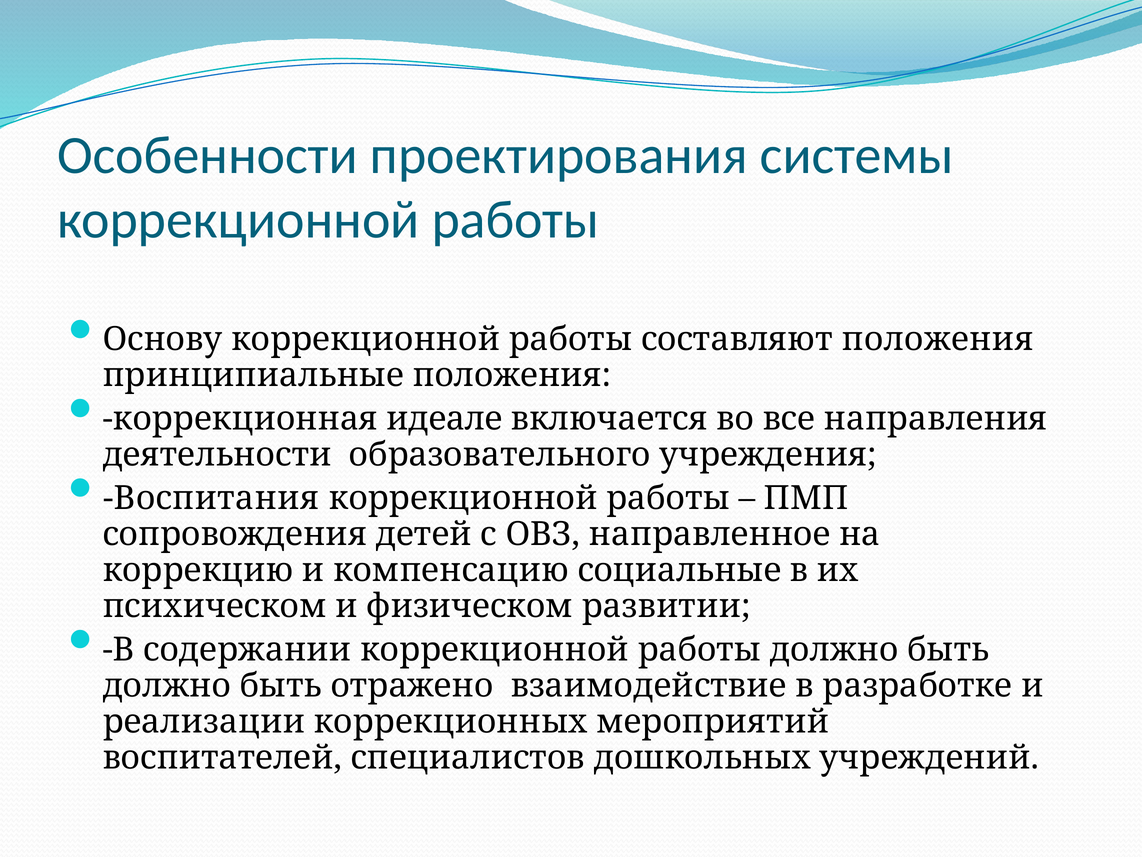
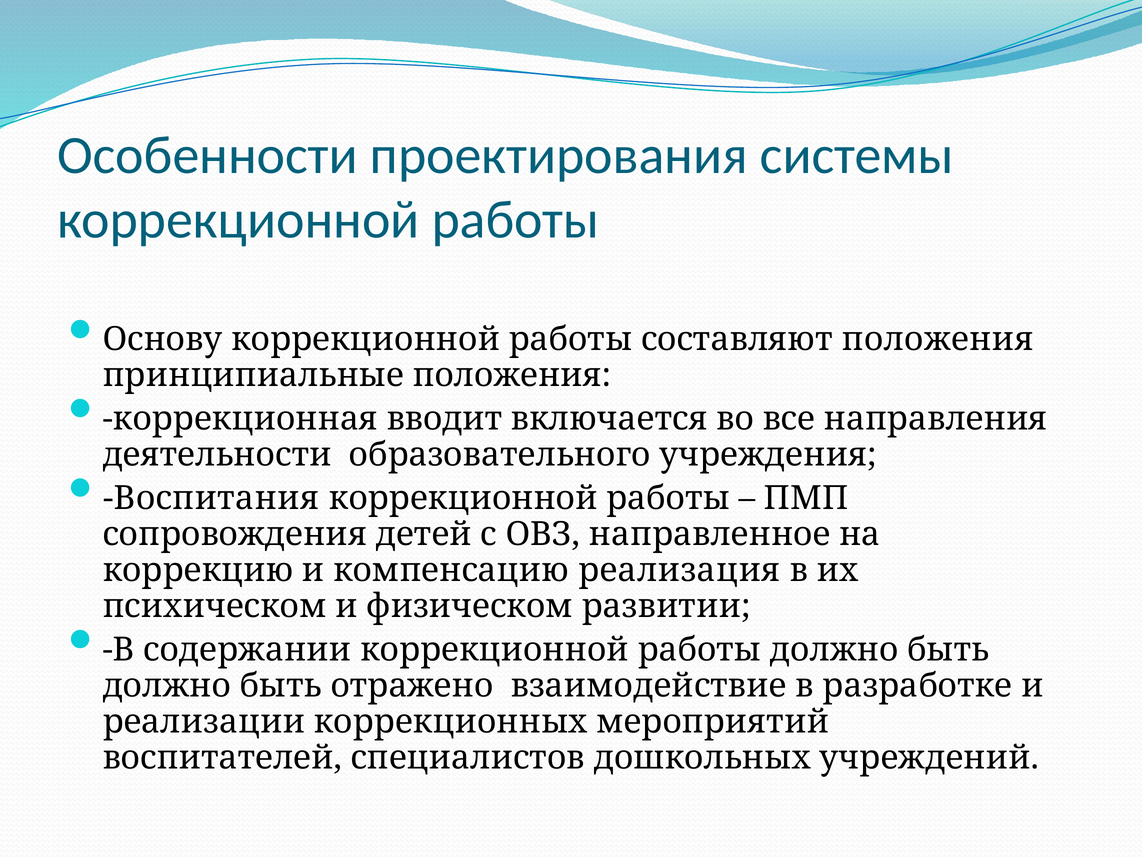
идеале: идеале -> вводит (445, 419)
социальные: социальные -> реализация (679, 570)
